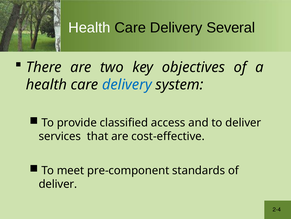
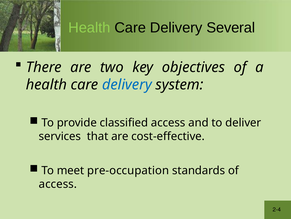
Health colour: white -> light green (89, 28)
pre-component: pre-component -> pre-occupation (128, 170)
deliver: deliver -> access (58, 184)
